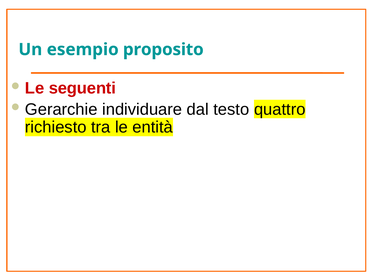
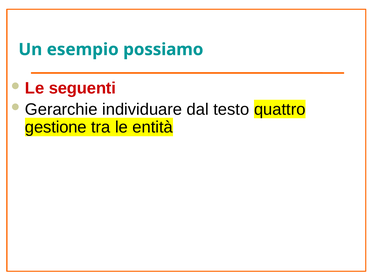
proposito: proposito -> possiamo (163, 50)
richiesto: richiesto -> gestione (56, 127)
